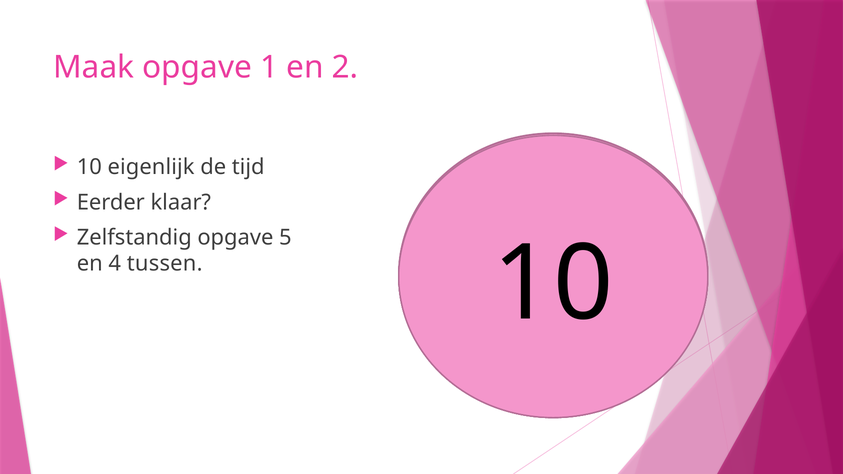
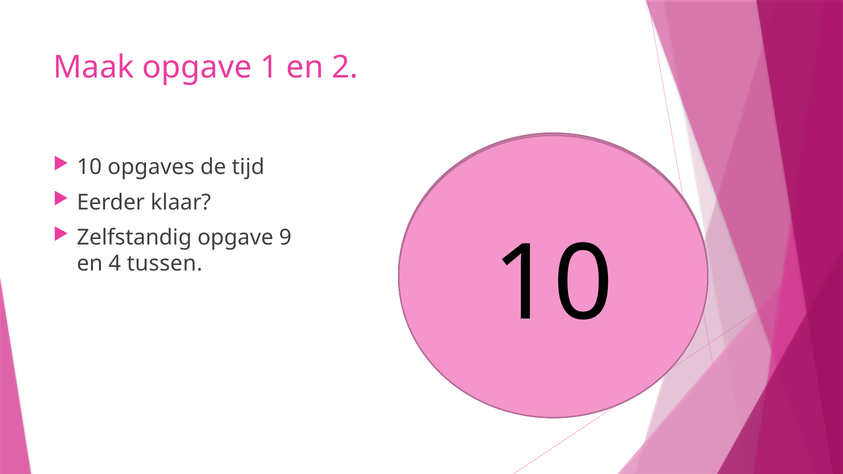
eigenlijk: eigenlijk -> opgaves (151, 167)
5: 5 -> 9 (285, 237)
